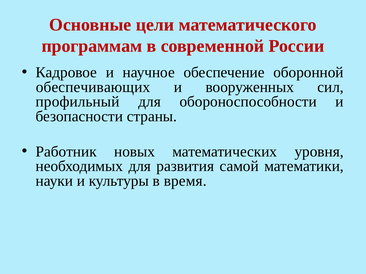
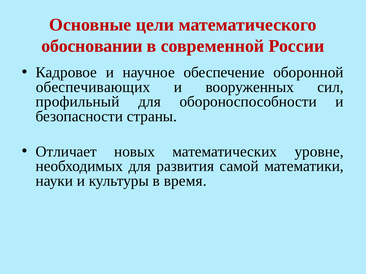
программам: программам -> обосновании (92, 46)
Работник: Работник -> Отличает (66, 152)
уровня: уровня -> уровне (319, 152)
